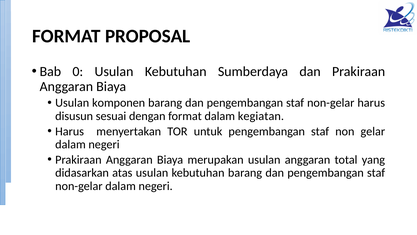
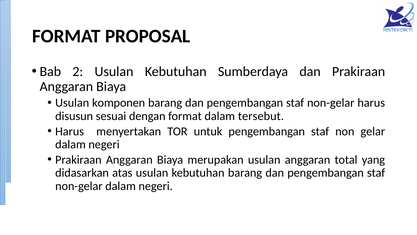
0: 0 -> 2 (78, 71)
kegiatan: kegiatan -> tersebut (261, 116)
